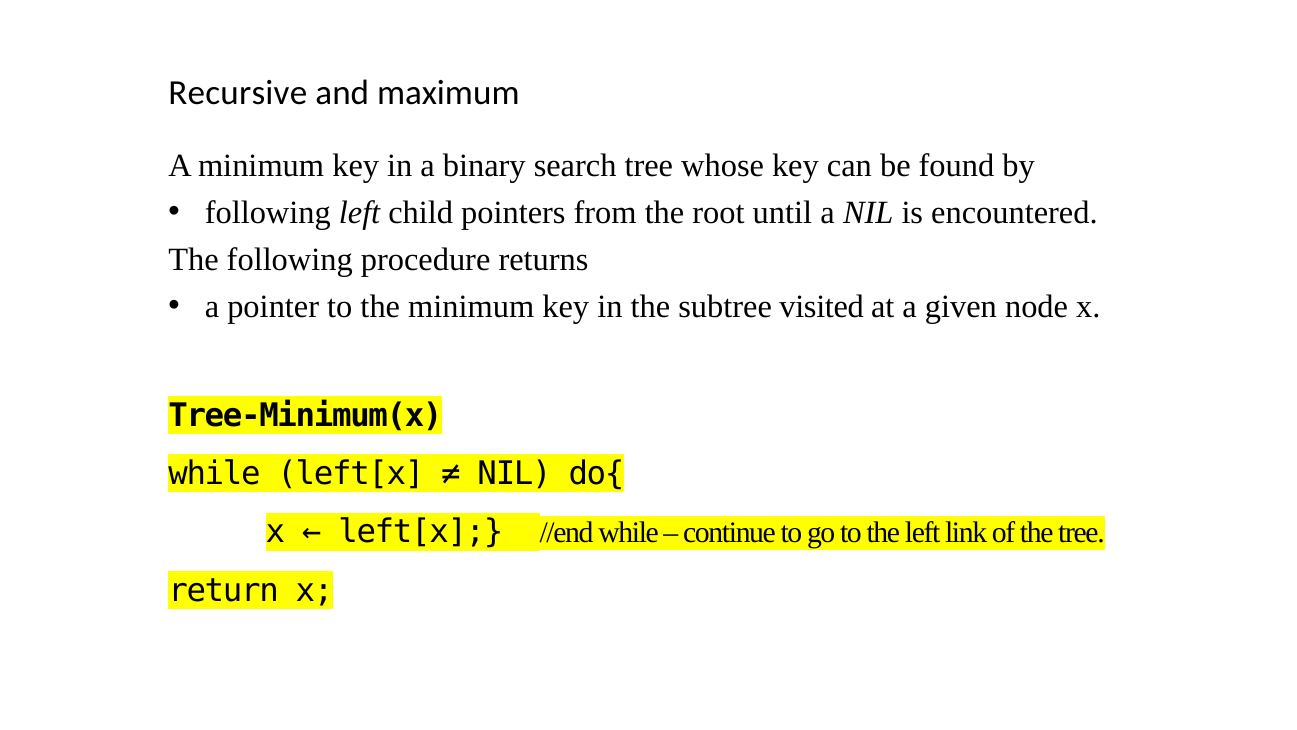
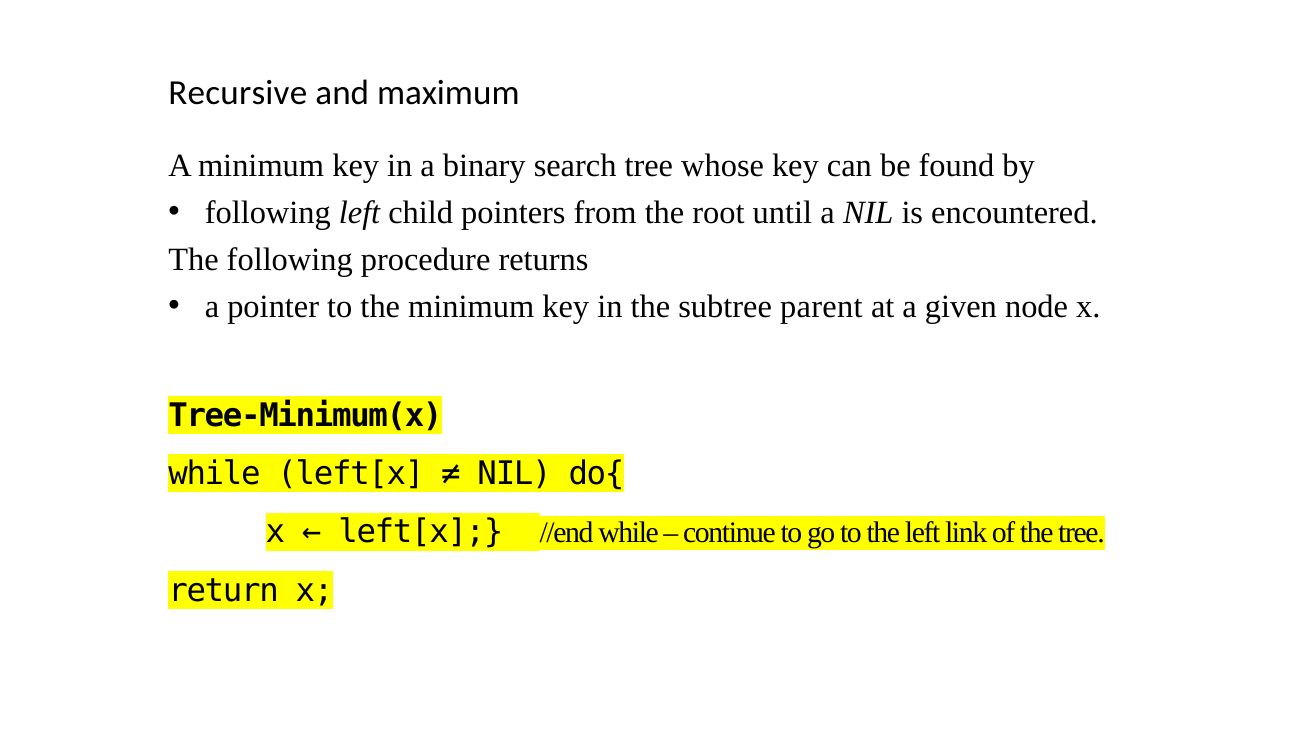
visited: visited -> parent (821, 307)
